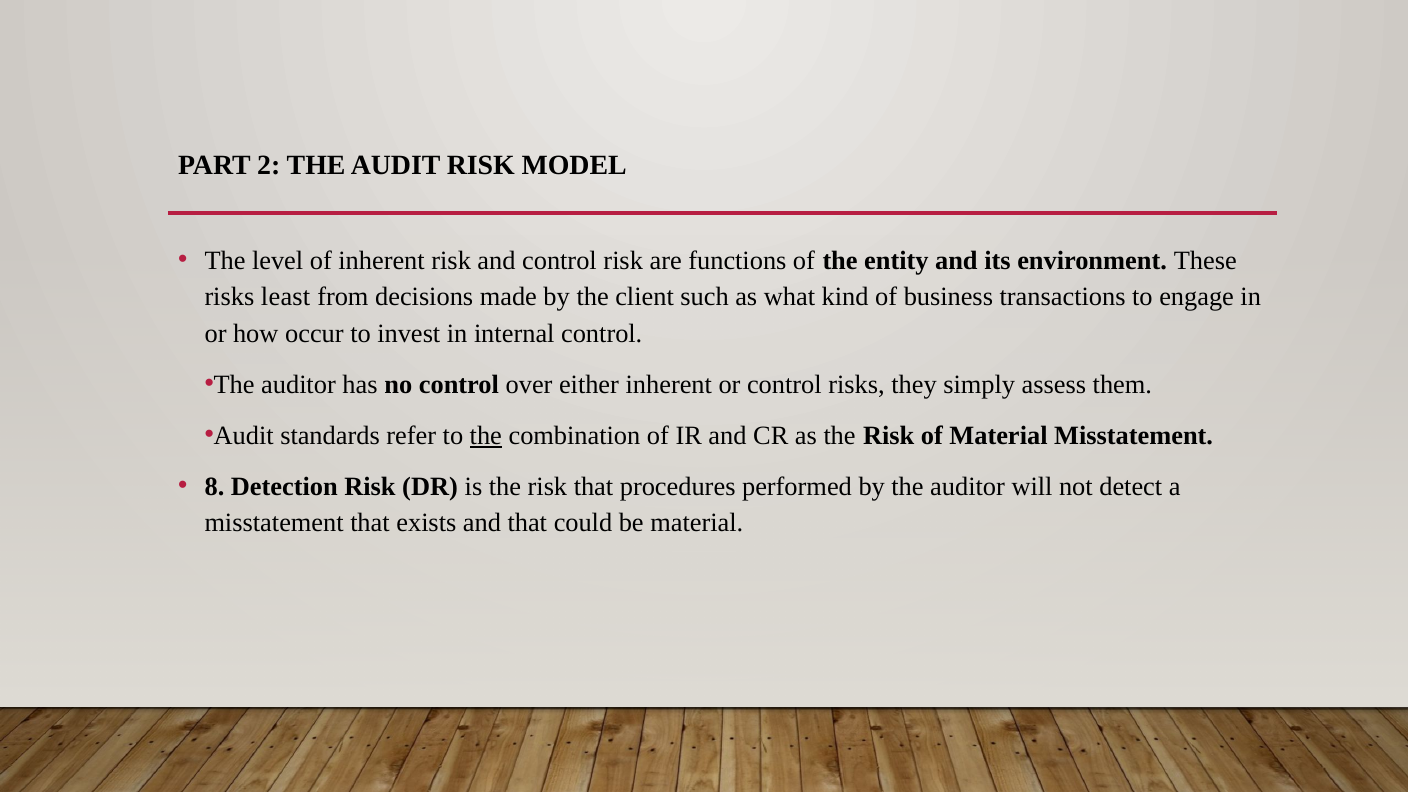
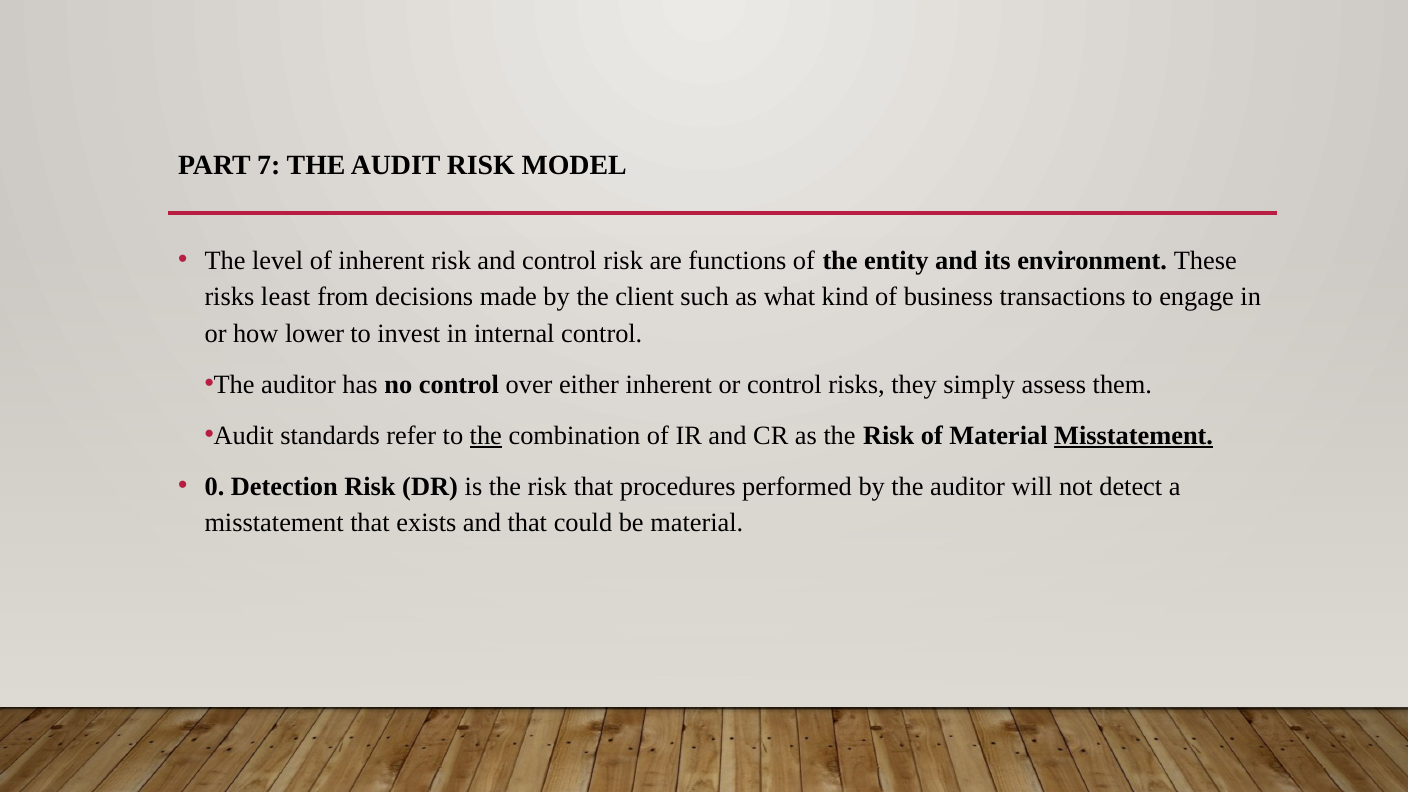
2: 2 -> 7 (269, 165)
occur: occur -> lower (315, 333)
Misstatement underline: none -> present (1134, 436)
8: 8 -> 0 (214, 487)
